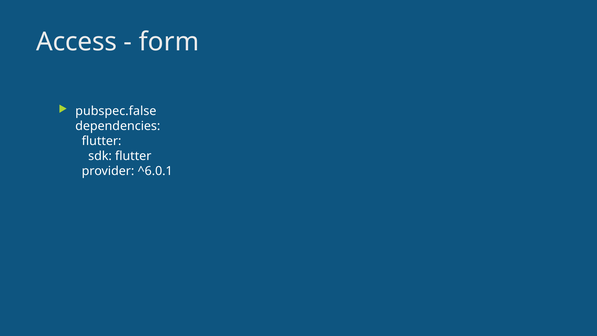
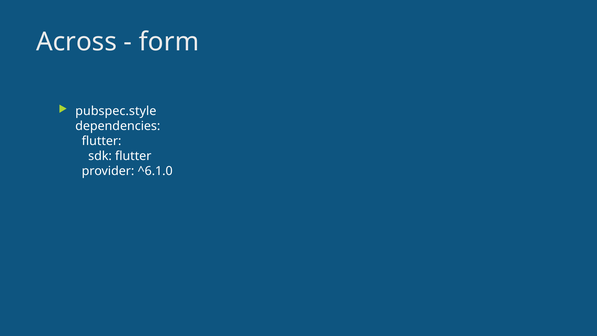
Access: Access -> Across (77, 42)
pubspec.false: pubspec.false -> pubspec.style (116, 111)
^6.0.1: ^6.0.1 -> ^6.1.0 (155, 171)
